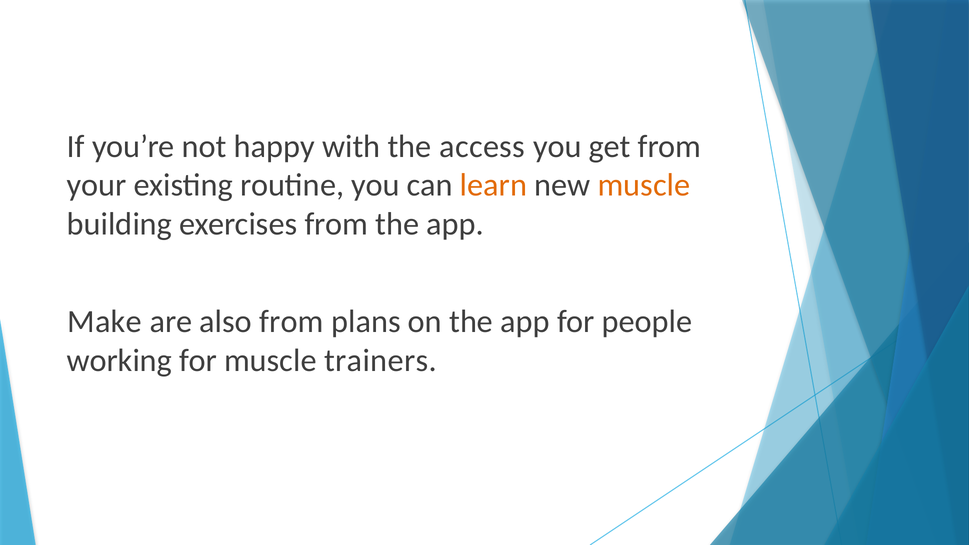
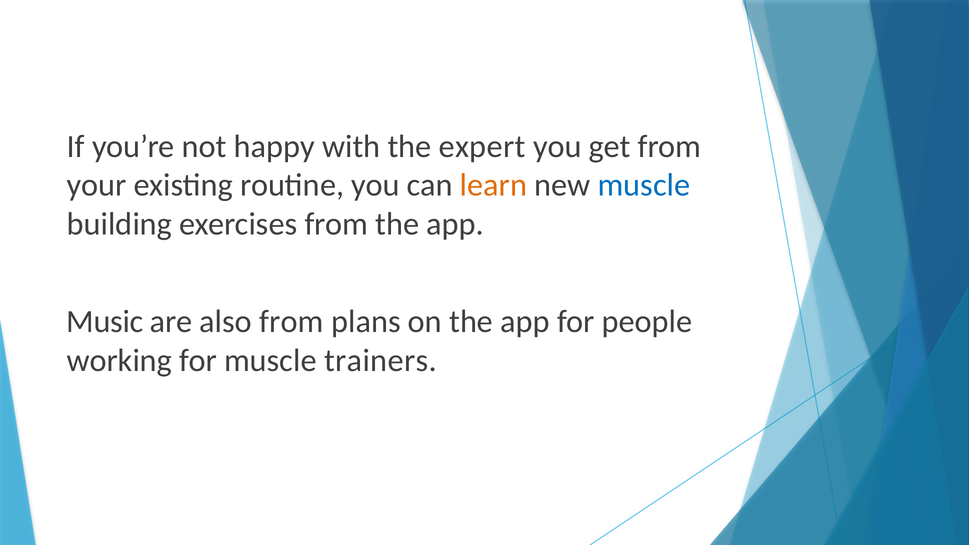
access: access -> expert (482, 146)
muscle colour: orange -> blue (644, 185)
Make: Make -> Music (105, 322)
